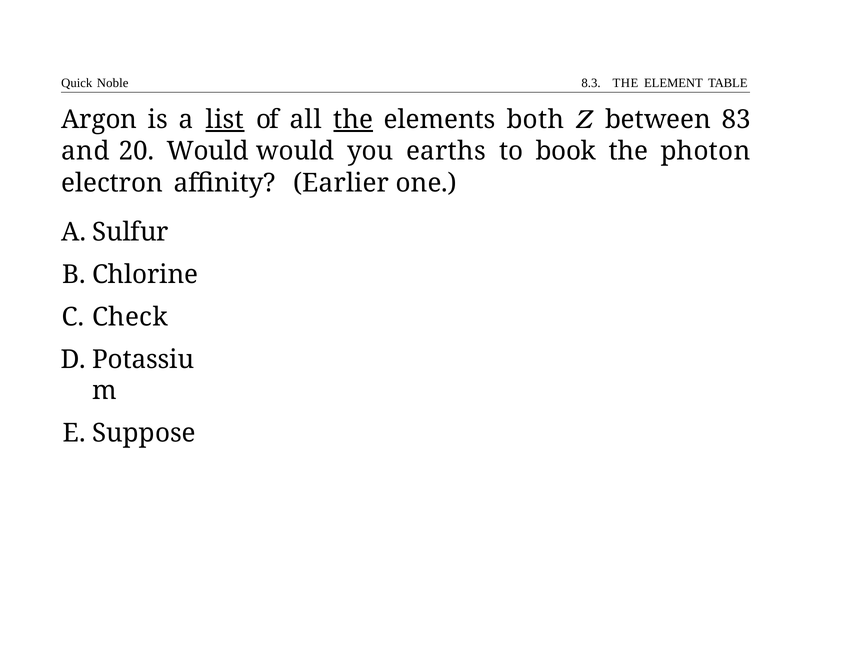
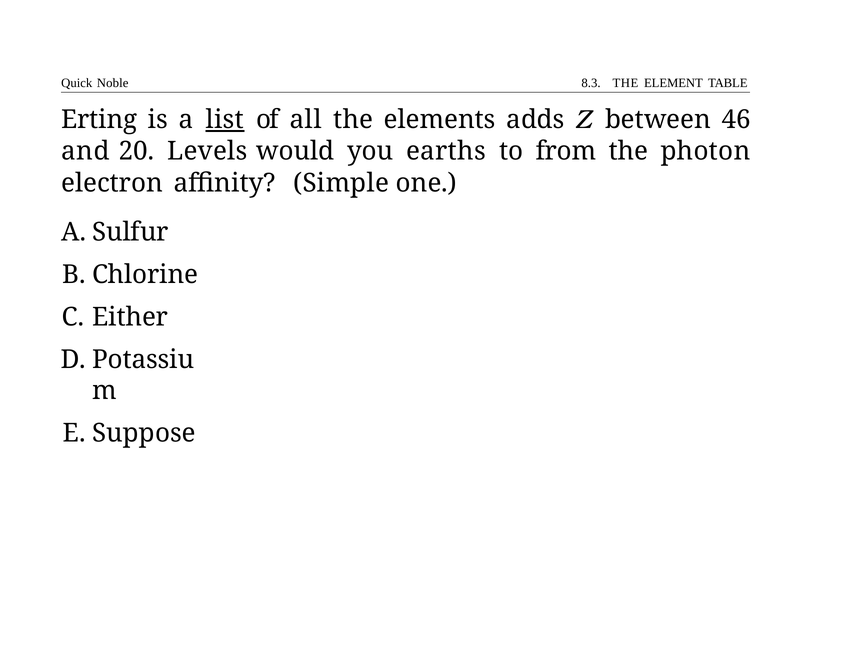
Argon: Argon -> Erting (99, 120)
the underline: present -> none (353, 120)
both: both -> adds (535, 120)
83: 83 -> 46 (736, 120)
20 Would: Would -> Levels (207, 151)
book: book -> from (566, 151)
Earlier: Earlier -> Simple (341, 183)
Check: Check -> Either (130, 317)
